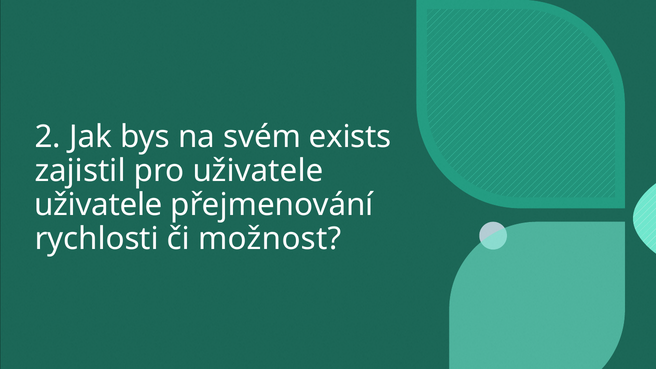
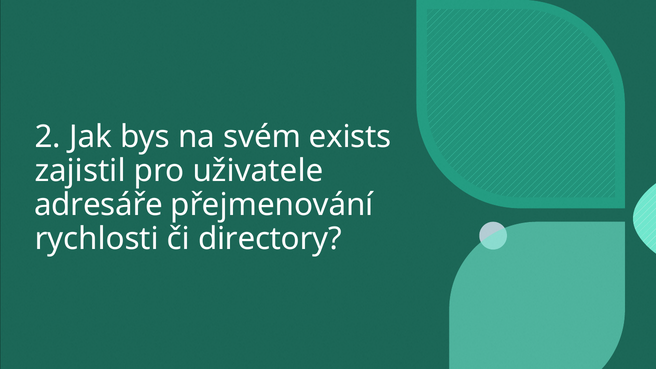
uživatele: uživatele -> adresáře (98, 205)
možnost: možnost -> directory (270, 239)
